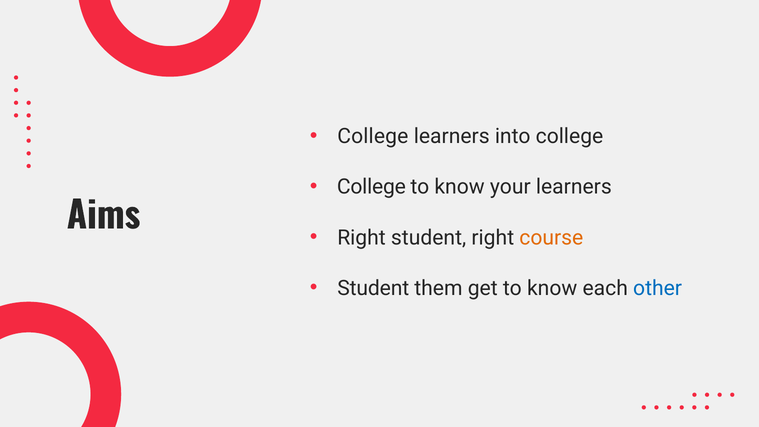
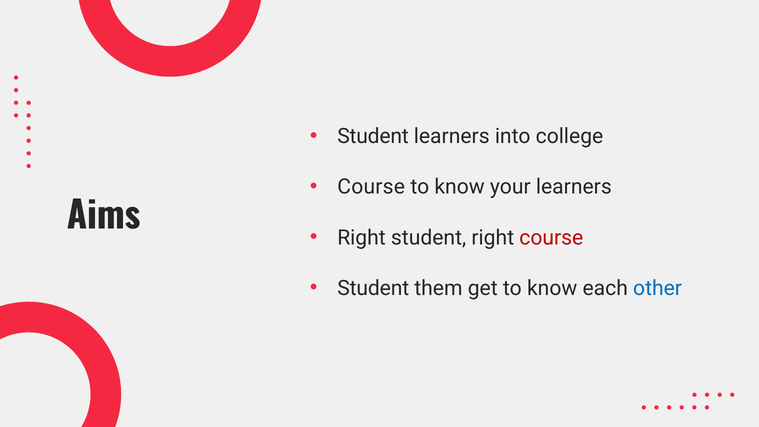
College: College -> Student (373, 136)
College: College -> Course (371, 187)
course colour: orange -> red (551, 238)
